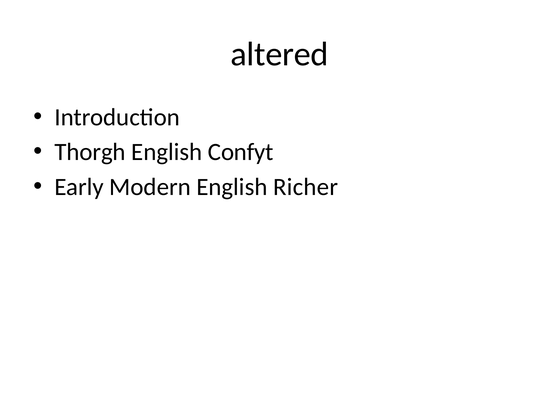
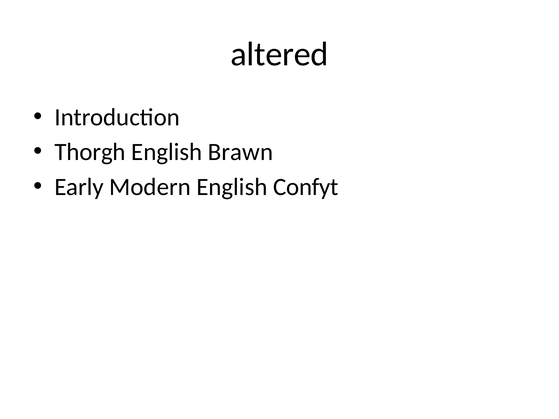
Confyt: Confyt -> Brawn (241, 152)
Richer: Richer -> Confyt (306, 187)
